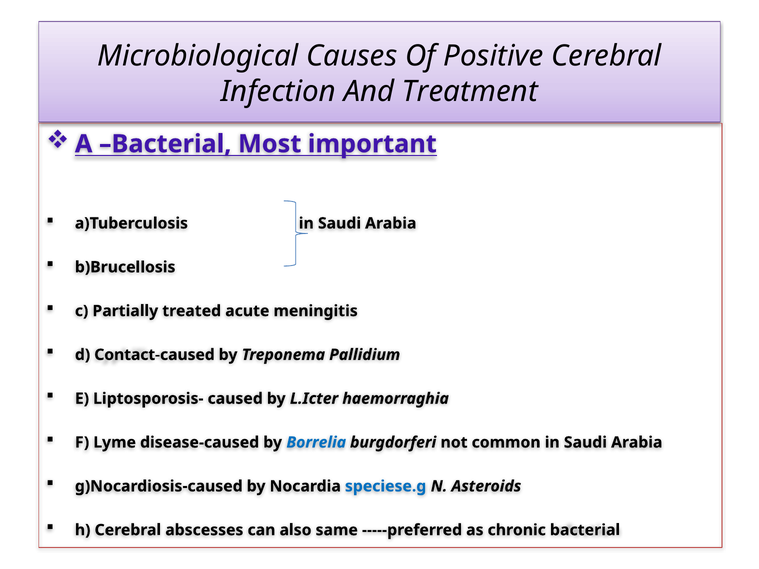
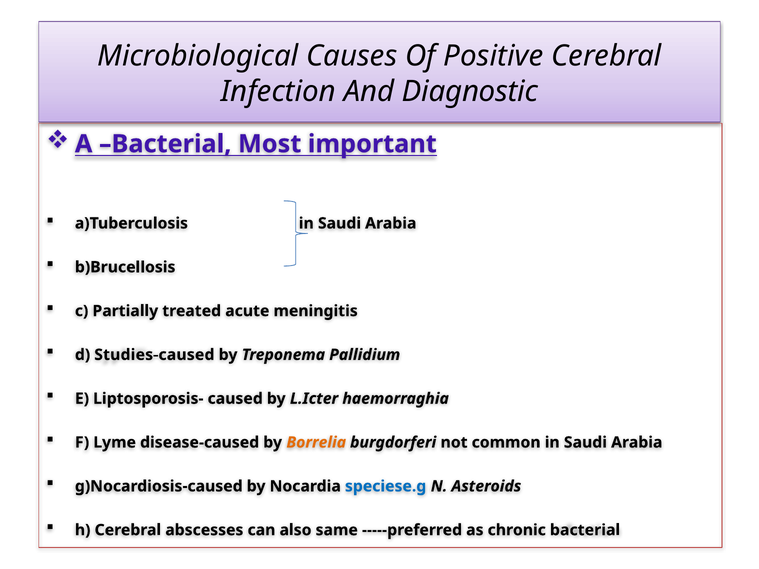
Treatment: Treatment -> Diagnostic (470, 92)
Contact-caused: Contact-caused -> Studies-caused (154, 355)
Borrelia colour: blue -> orange (316, 443)
